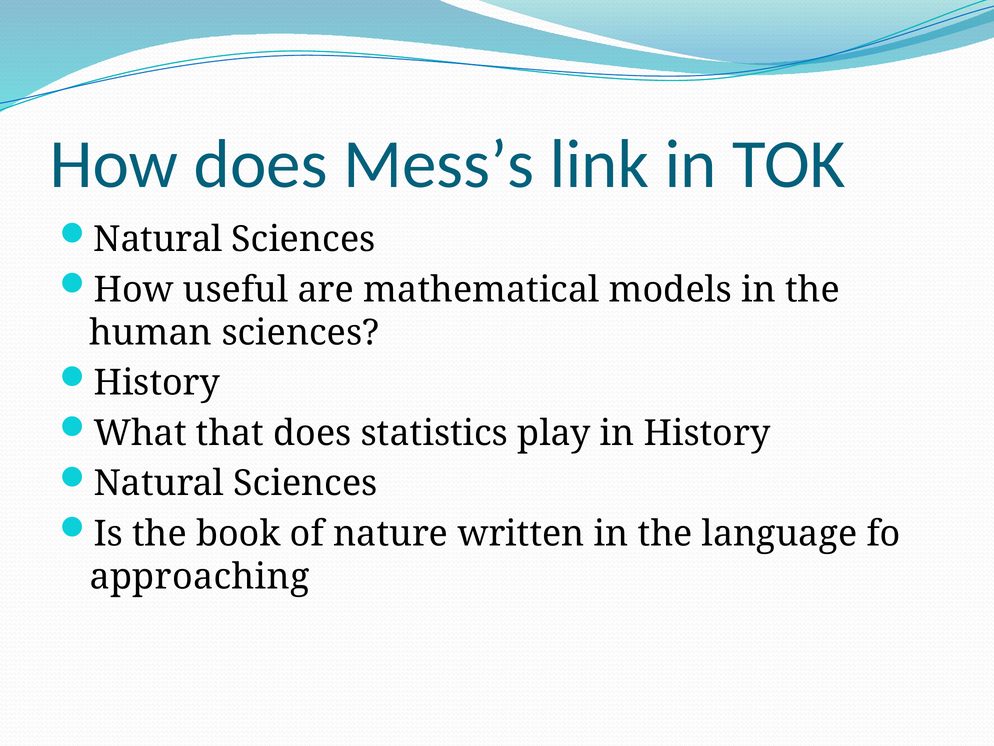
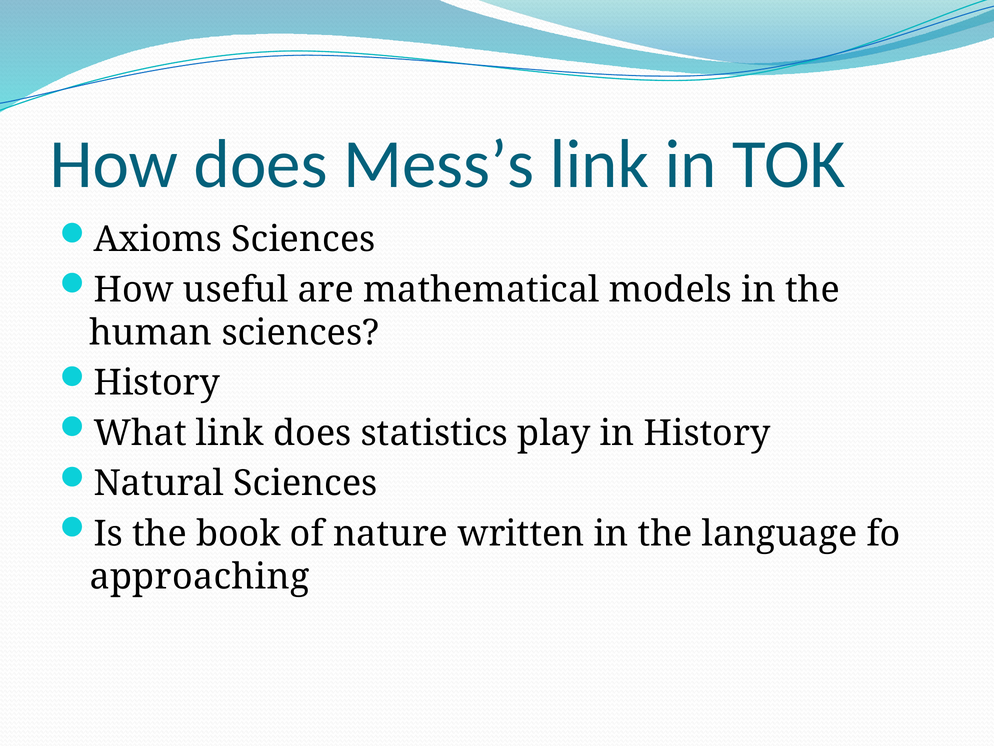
Natural: Natural -> Axioms (158, 239)
What that: that -> link (230, 433)
